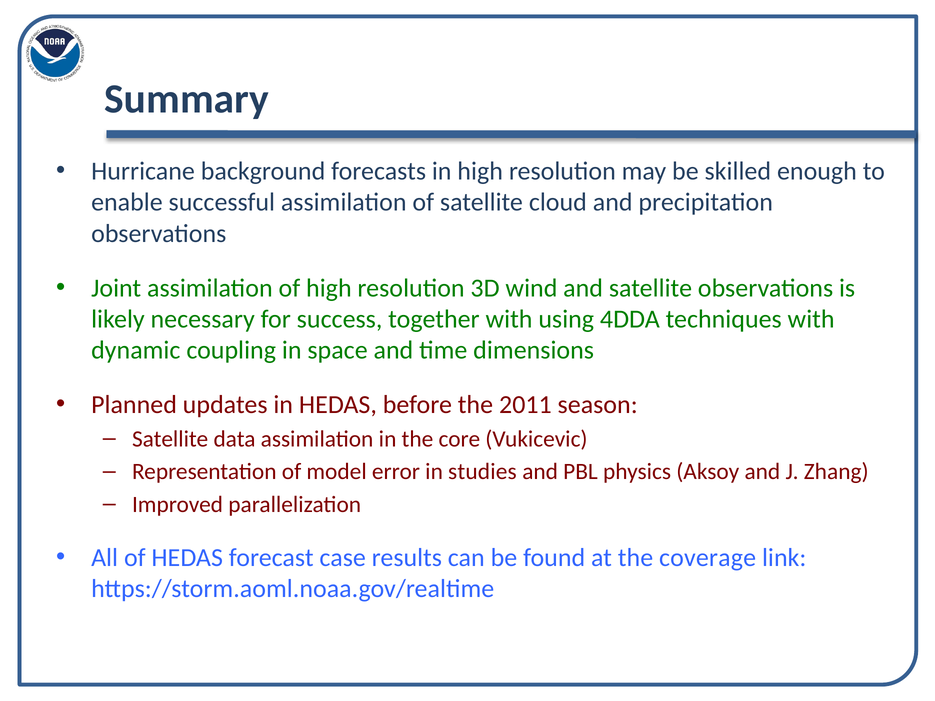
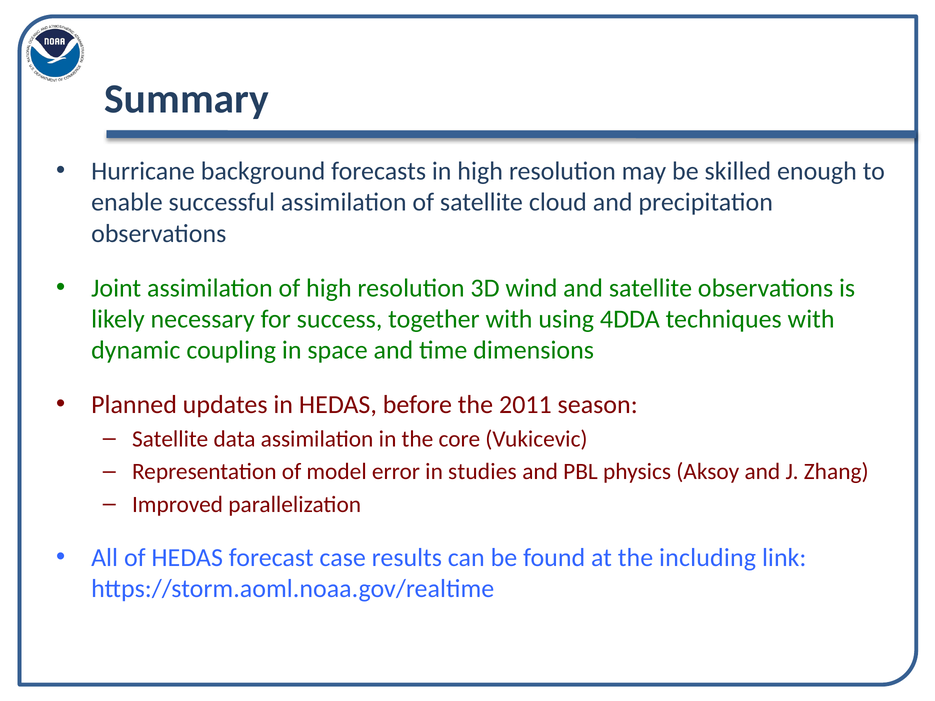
coverage: coverage -> including (708, 558)
